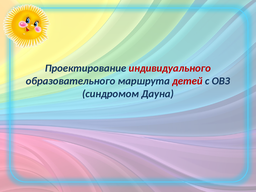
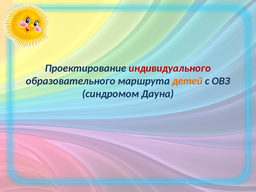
детей colour: red -> orange (187, 81)
